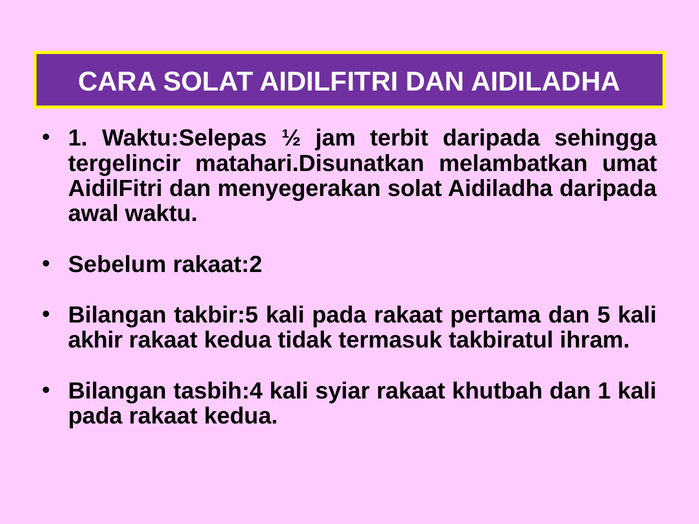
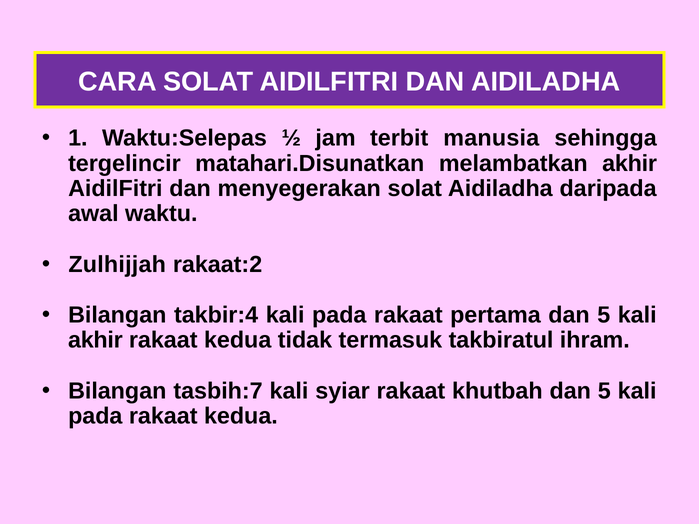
terbit daripada: daripada -> manusia (491, 138)
melambatkan umat: umat -> akhir (630, 163)
Sebelum: Sebelum -> Zulhijjah (117, 264)
takbir:5: takbir:5 -> takbir:4 (216, 315)
tasbih:4: tasbih:4 -> tasbih:7 (218, 391)
1: 1 -> 5 (604, 391)
